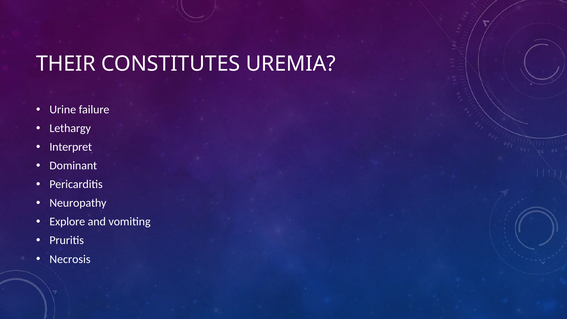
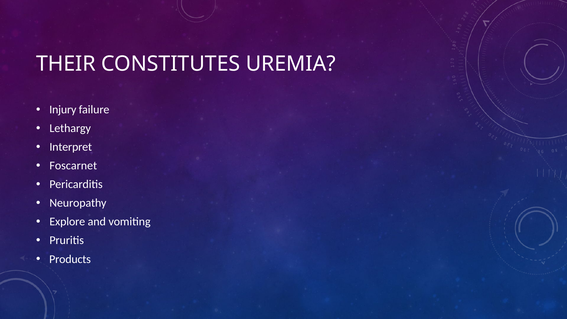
Urine: Urine -> Injury (63, 110)
Dominant: Dominant -> Foscarnet (73, 166)
Necrosis: Necrosis -> Products (70, 259)
